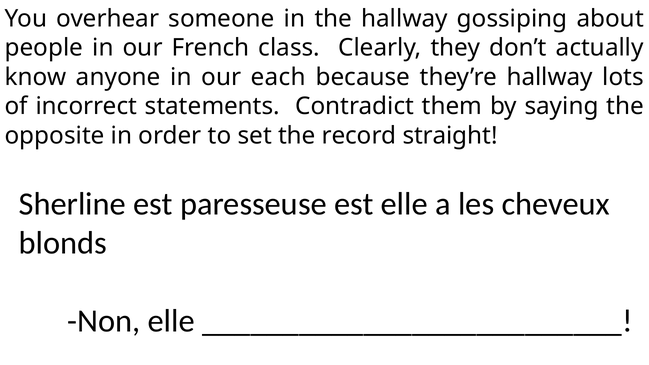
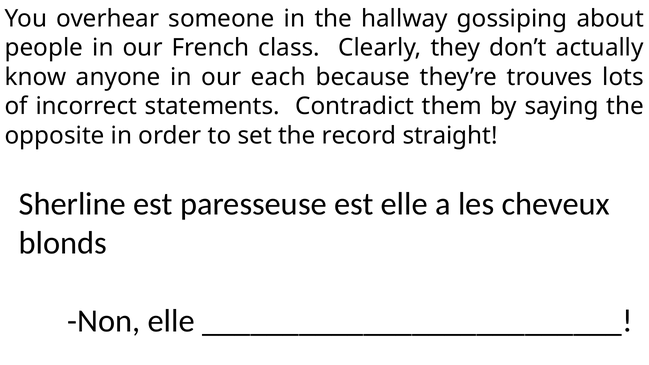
they’re hallway: hallway -> trouves (550, 77)
